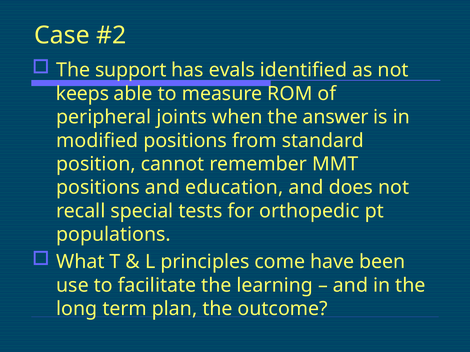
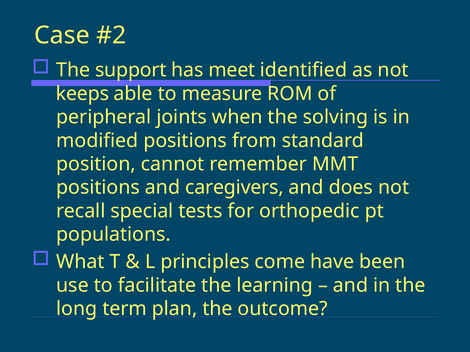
evals: evals -> meet (232, 70)
answer: answer -> solving (336, 117)
education: education -> caregivers (234, 188)
